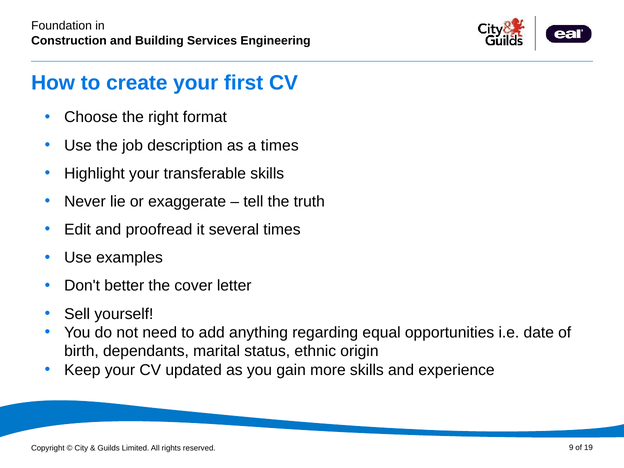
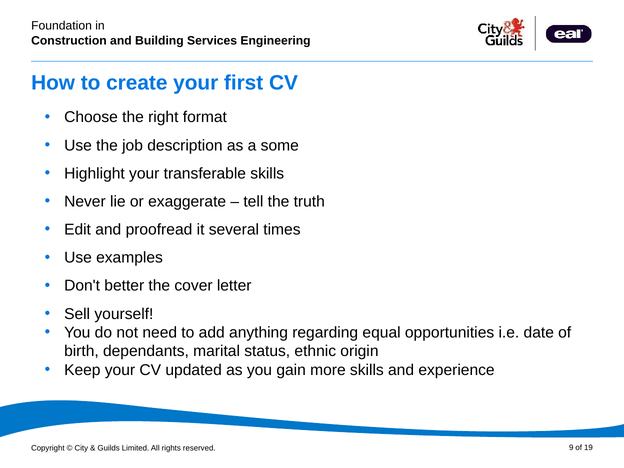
a times: times -> some (280, 145)
